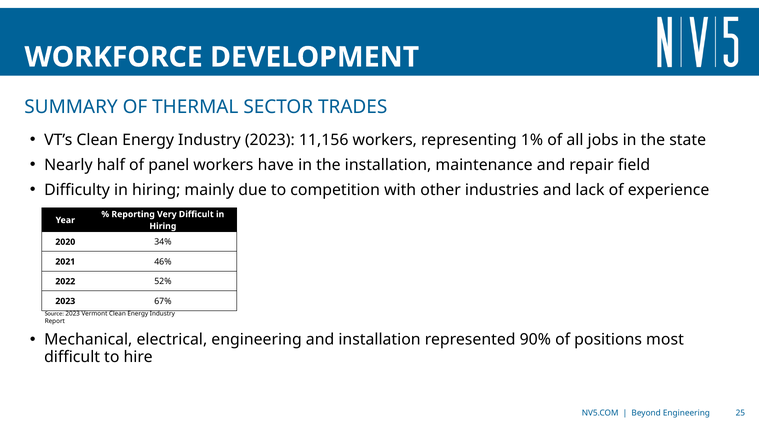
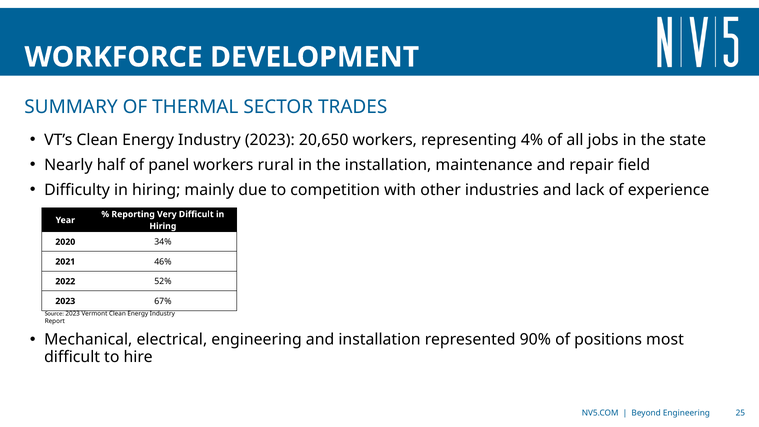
11,156: 11,156 -> 20,650 (324, 140)
1%: 1% -> 4% (532, 140)
have: have -> rural (276, 165)
